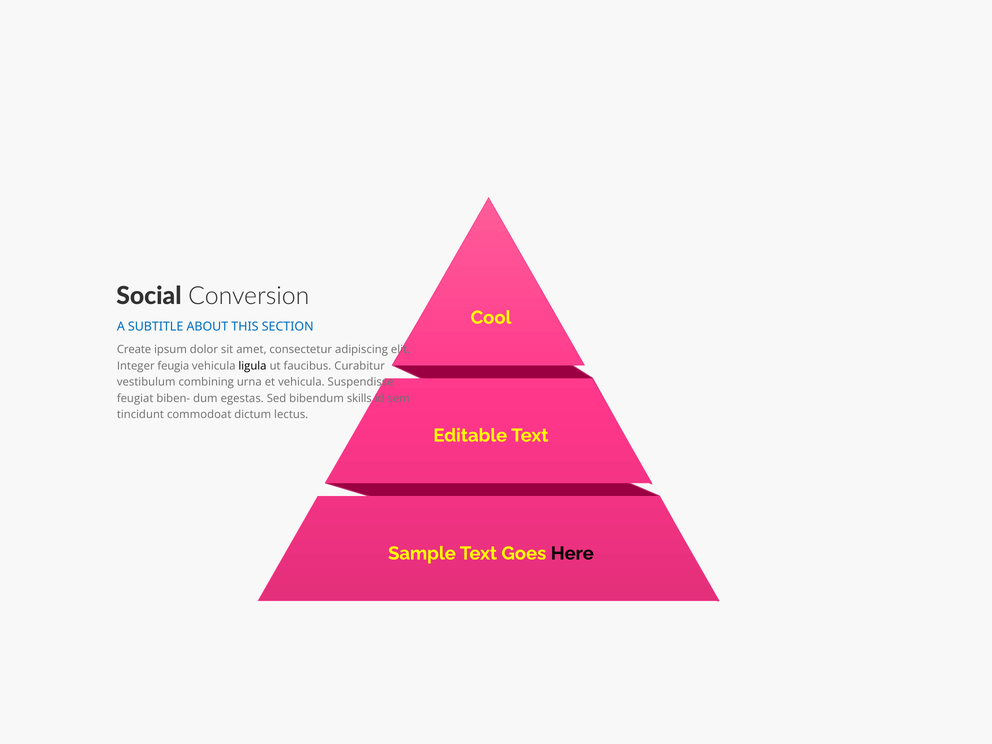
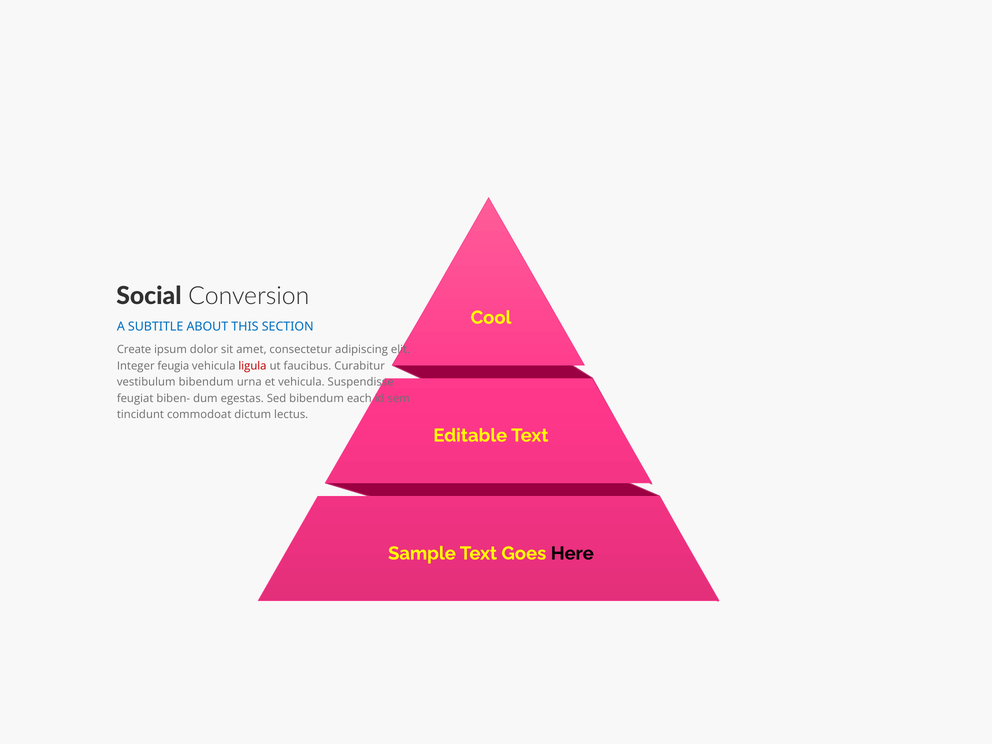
ligula colour: black -> red (252, 366)
vestibulum combining: combining -> bibendum (206, 382)
skills: skills -> each (359, 398)
